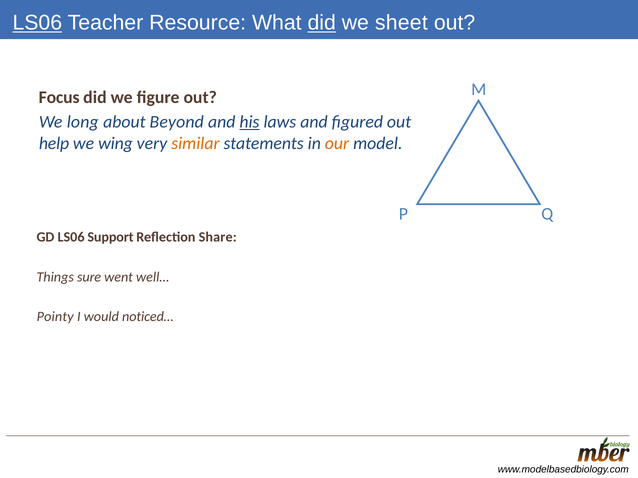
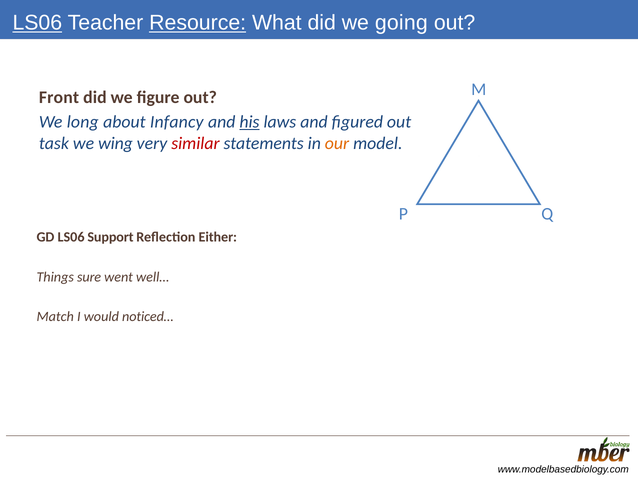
Resource underline: none -> present (198, 23)
did underline: present -> none (322, 23)
sheet: sheet -> going (401, 23)
Focus: Focus -> Front (59, 97)
Beyond: Beyond -> Infancy (177, 122)
help: help -> task (54, 143)
similar colour: orange -> red (195, 143)
Share: Share -> Either (218, 238)
Pointy: Pointy -> Match (55, 317)
